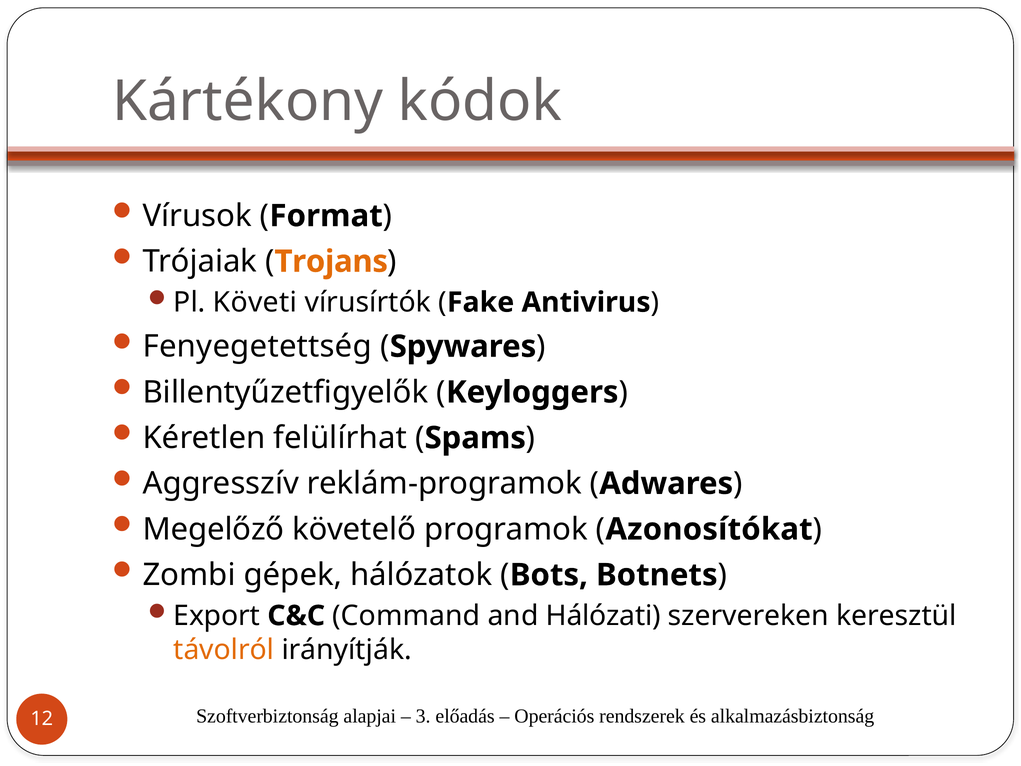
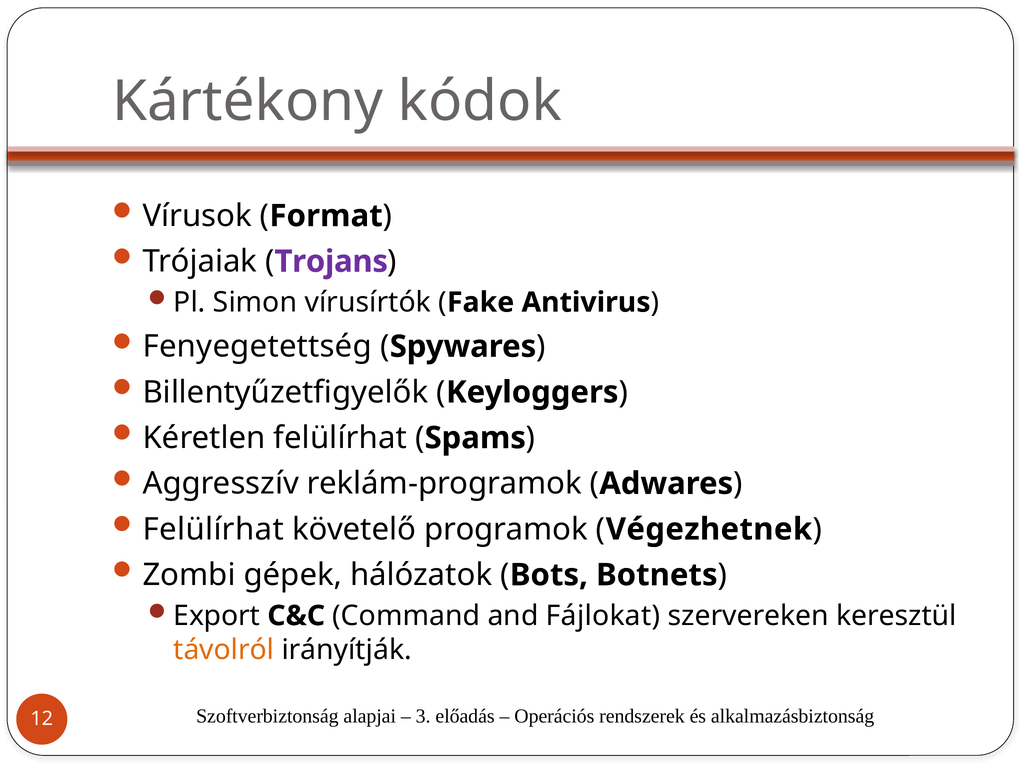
Trojans colour: orange -> purple (331, 261)
Követi: Követi -> Simon (255, 302)
Megelőző: Megelőző -> Felülírhat (213, 529)
Azonosítókat: Azonosítókat -> Végezhetnek (709, 529)
Hálózati: Hálózati -> Fájlokat (603, 616)
